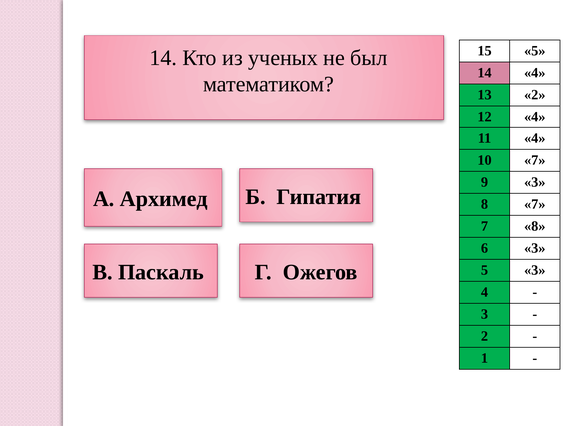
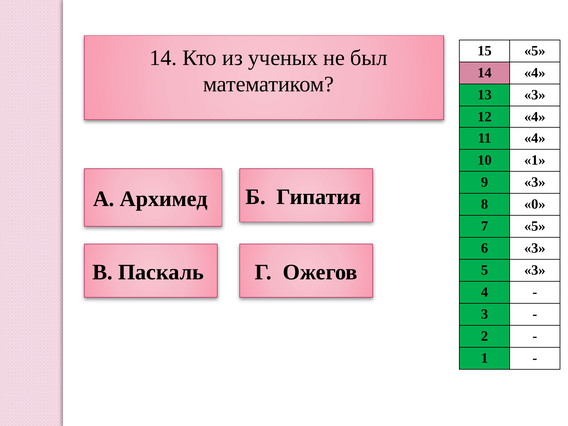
13 2: 2 -> 3 (535, 95)
10 7: 7 -> 1 (535, 160)
8 7: 7 -> 0 (535, 204)
7 8: 8 -> 5 (535, 226)
